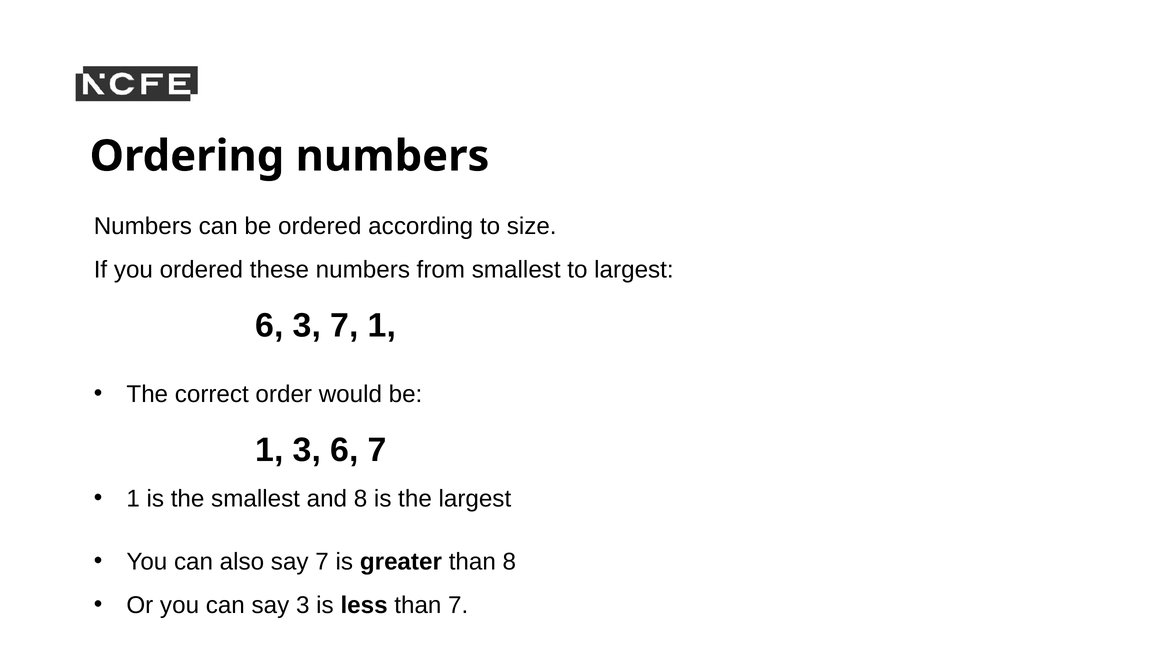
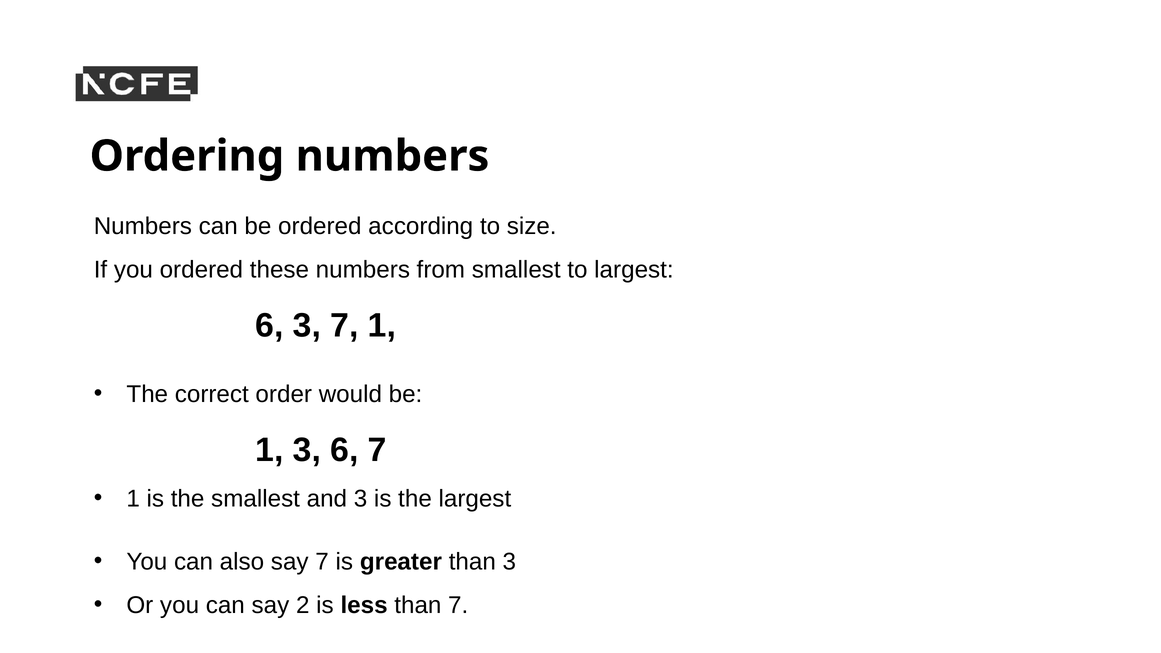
and 8: 8 -> 3 (360, 499)
than 8: 8 -> 3 (509, 562)
say 3: 3 -> 2 (303, 605)
